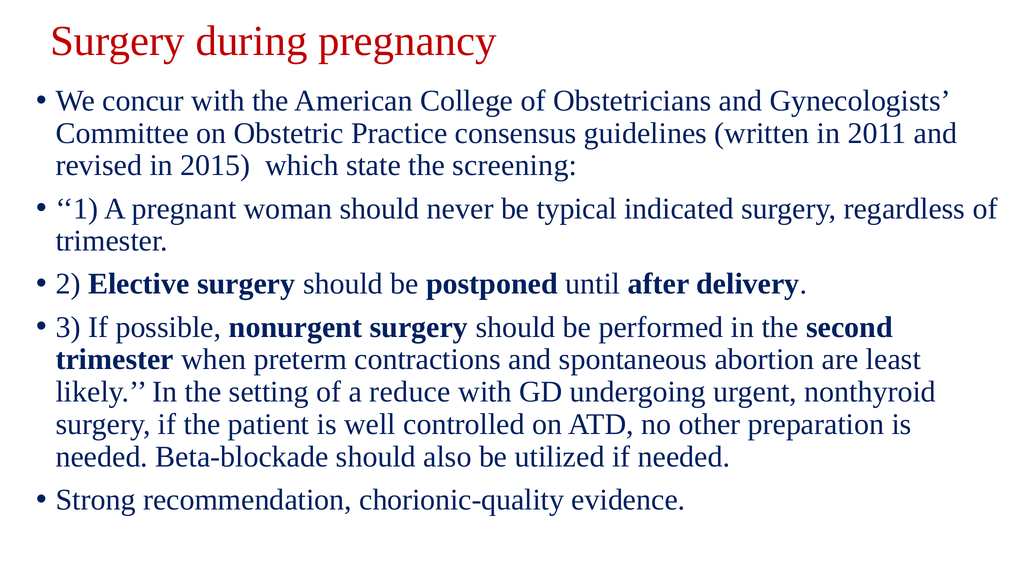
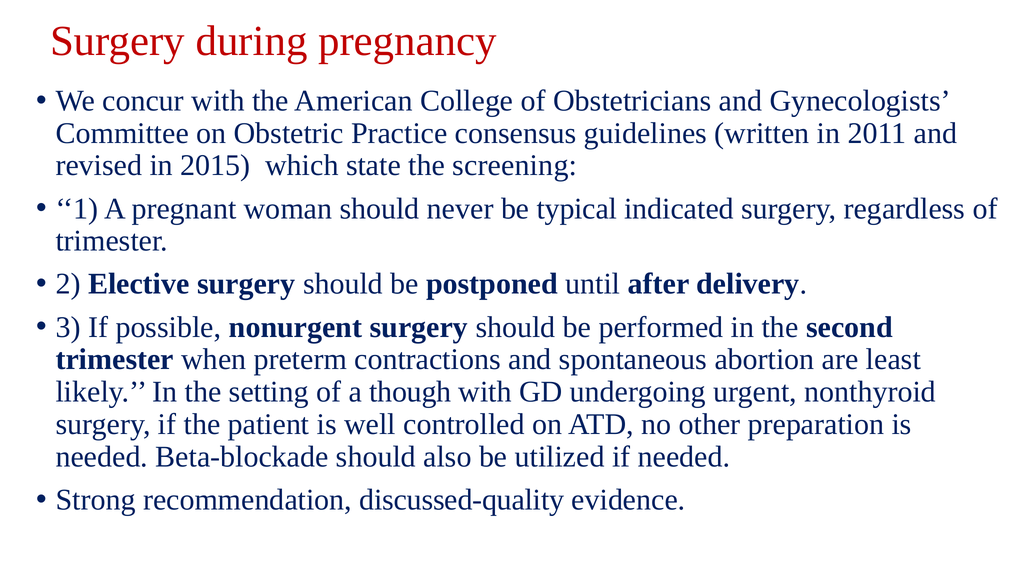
reduce: reduce -> though (410, 392)
chorionic-quality: chorionic-quality -> discussed-quality (462, 500)
